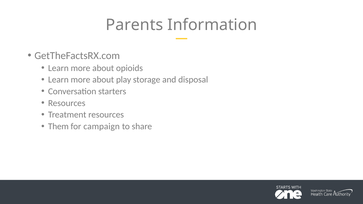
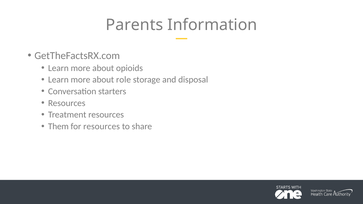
play: play -> role (124, 80)
for campaign: campaign -> resources (102, 126)
